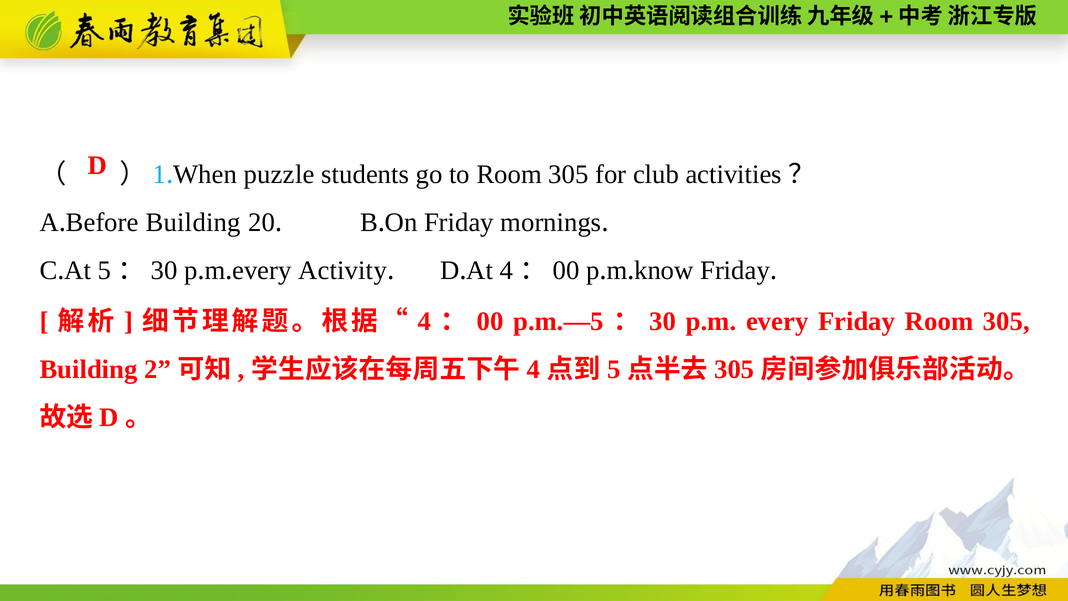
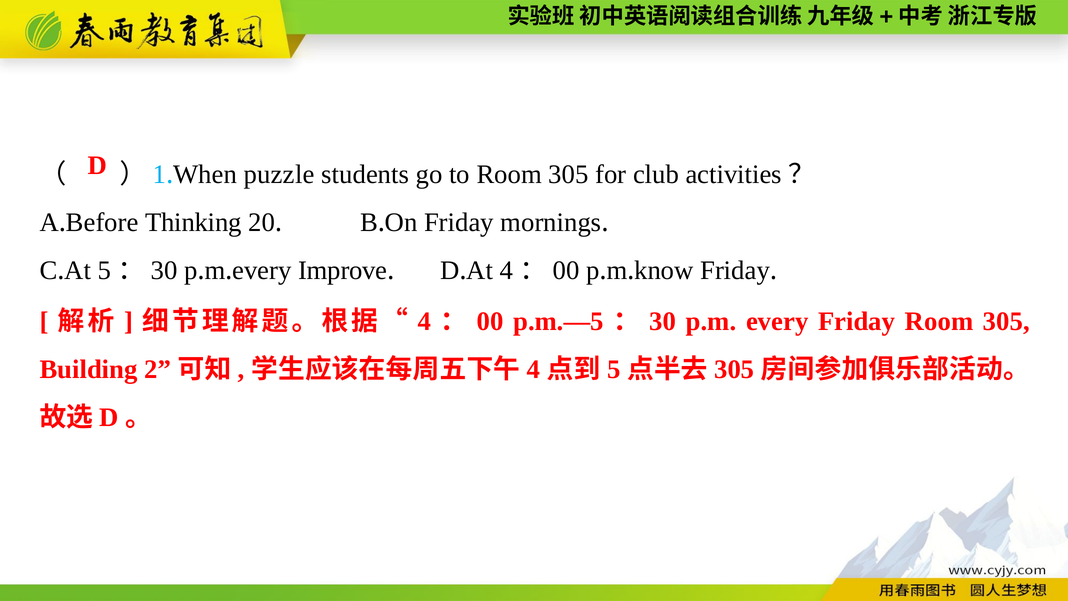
Building: Building -> Thinking (193, 222)
Activity: Activity -> Improve (343, 270)
